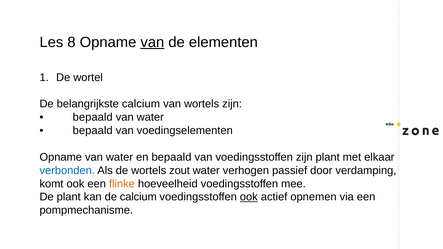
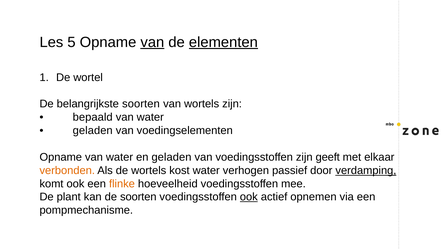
8: 8 -> 5 (71, 42)
elementen underline: none -> present (223, 42)
belangrijkste calcium: calcium -> soorten (141, 104)
bepaald: bepaald -> geladen (93, 131)
en bepaald: bepaald -> geladen (171, 157)
zijn plant: plant -> geeft (328, 157)
verbonden colour: blue -> orange (67, 171)
zout: zout -> kost (179, 171)
verdamping underline: none -> present (366, 171)
de calcium: calcium -> soorten (138, 197)
